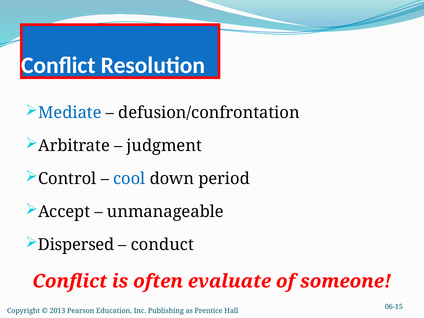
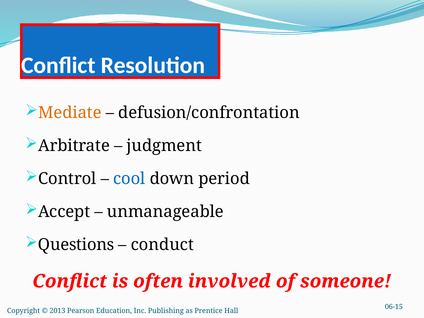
Mediate colour: blue -> orange (70, 113)
Dispersed: Dispersed -> Questions (76, 245)
evaluate: evaluate -> involved (229, 281)
